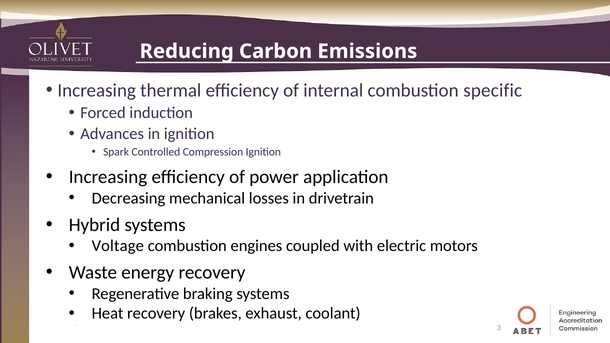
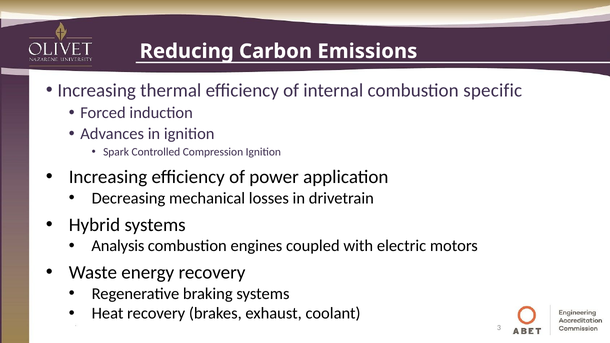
Voltage: Voltage -> Analysis (118, 246)
